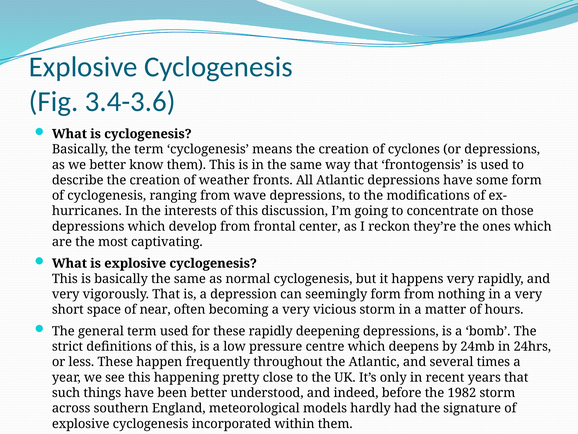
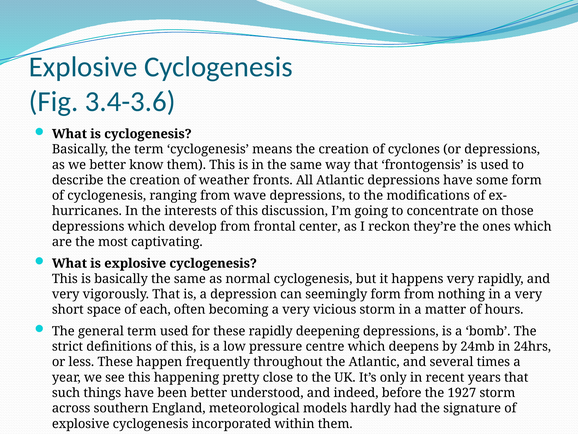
near: near -> each (155, 309)
1982: 1982 -> 1927 (462, 392)
